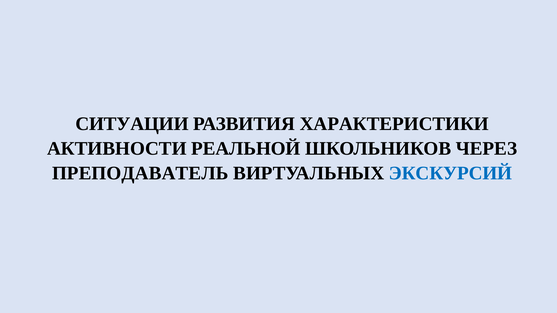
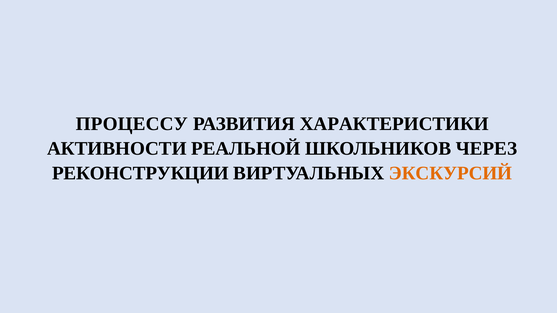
СИТУАЦИИ: СИТУАЦИИ -> ПРОЦЕССУ (132, 124)
ПРЕПОДАВАТЕЛЬ: ПРЕПОДАВАТЕЛЬ -> РЕКОНСТРУКЦИИ (140, 173)
ЭКСКУРСИЙ colour: blue -> orange (451, 173)
